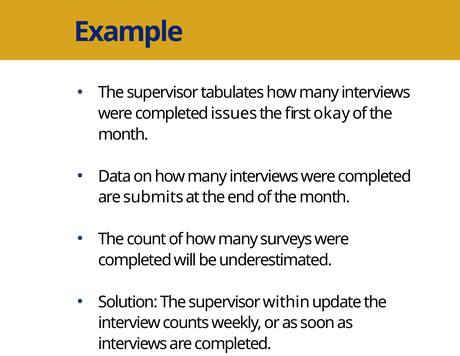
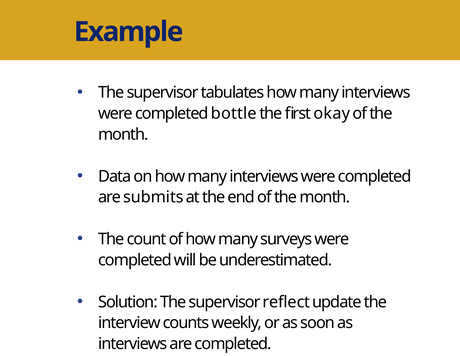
issues: issues -> bottle (234, 113)
within: within -> reflect (286, 302)
